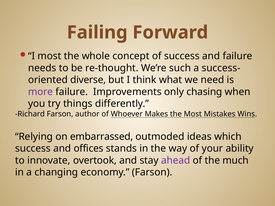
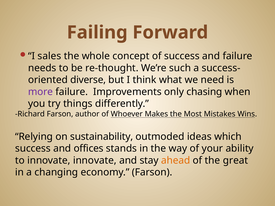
I most: most -> sales (49, 56)
embarrassed: embarrassed -> sustainability (102, 137)
innovate overtook: overtook -> innovate (95, 161)
ahead colour: purple -> orange (176, 161)
much: much -> great (235, 161)
